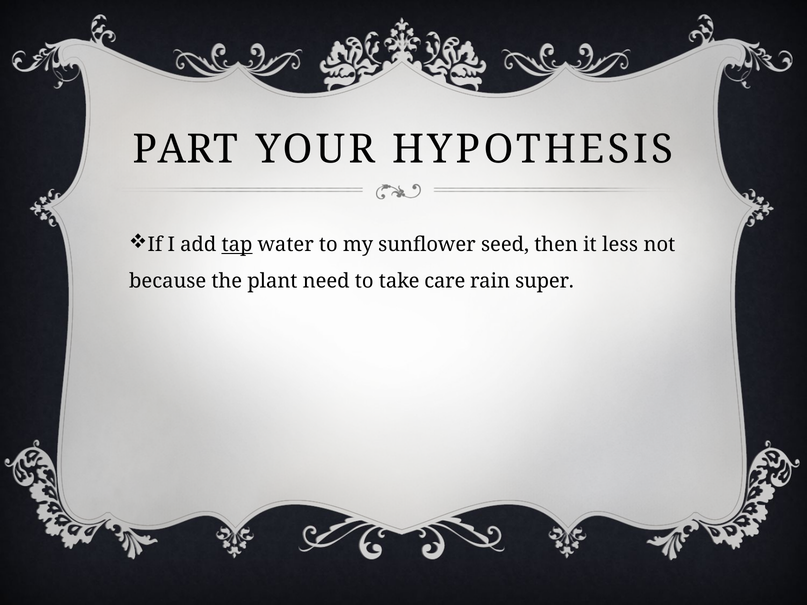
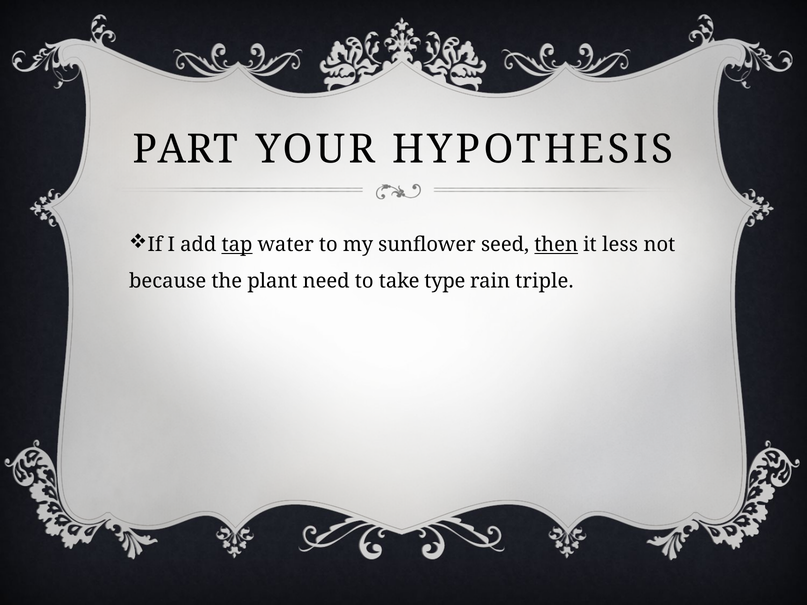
then underline: none -> present (556, 245)
care: care -> type (445, 281)
super: super -> triple (544, 281)
